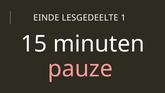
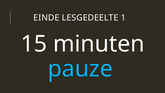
pauze colour: pink -> light blue (80, 69)
